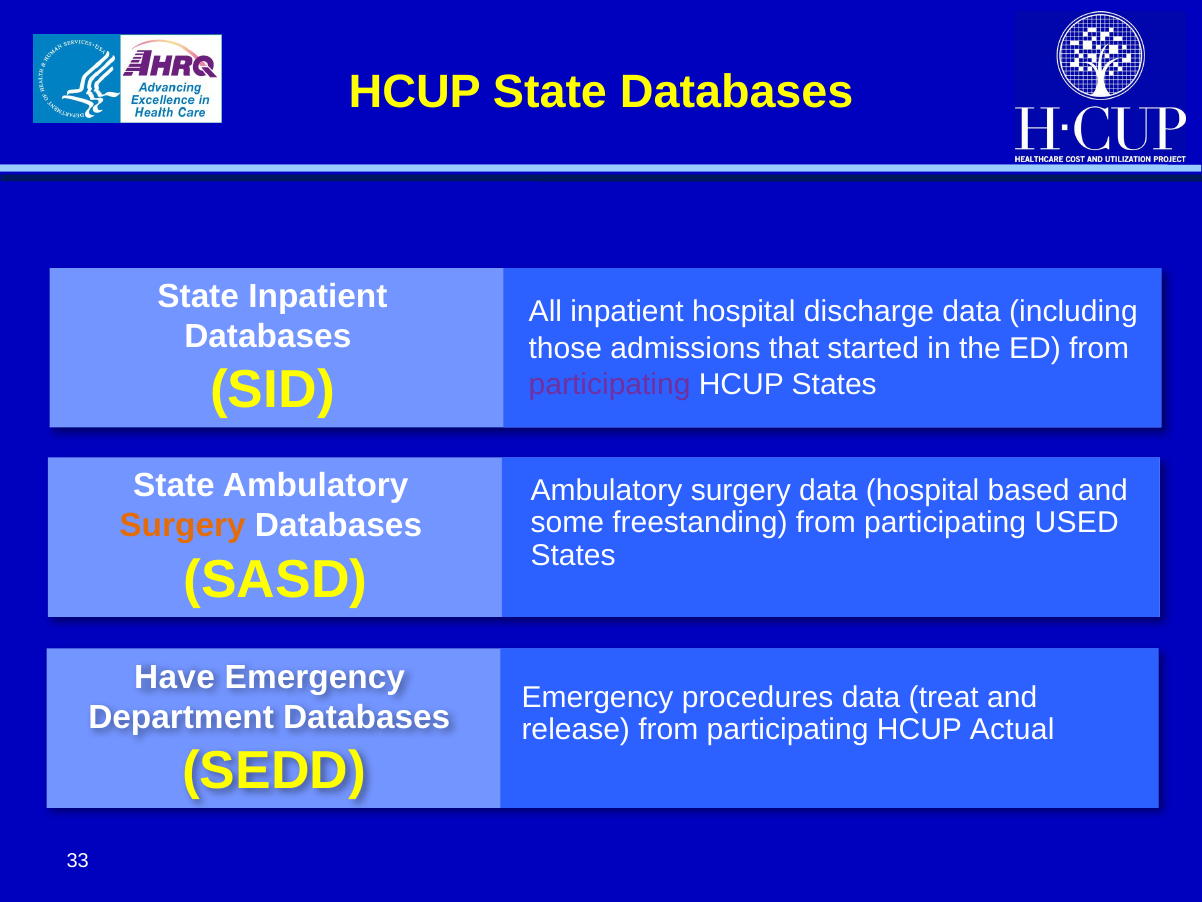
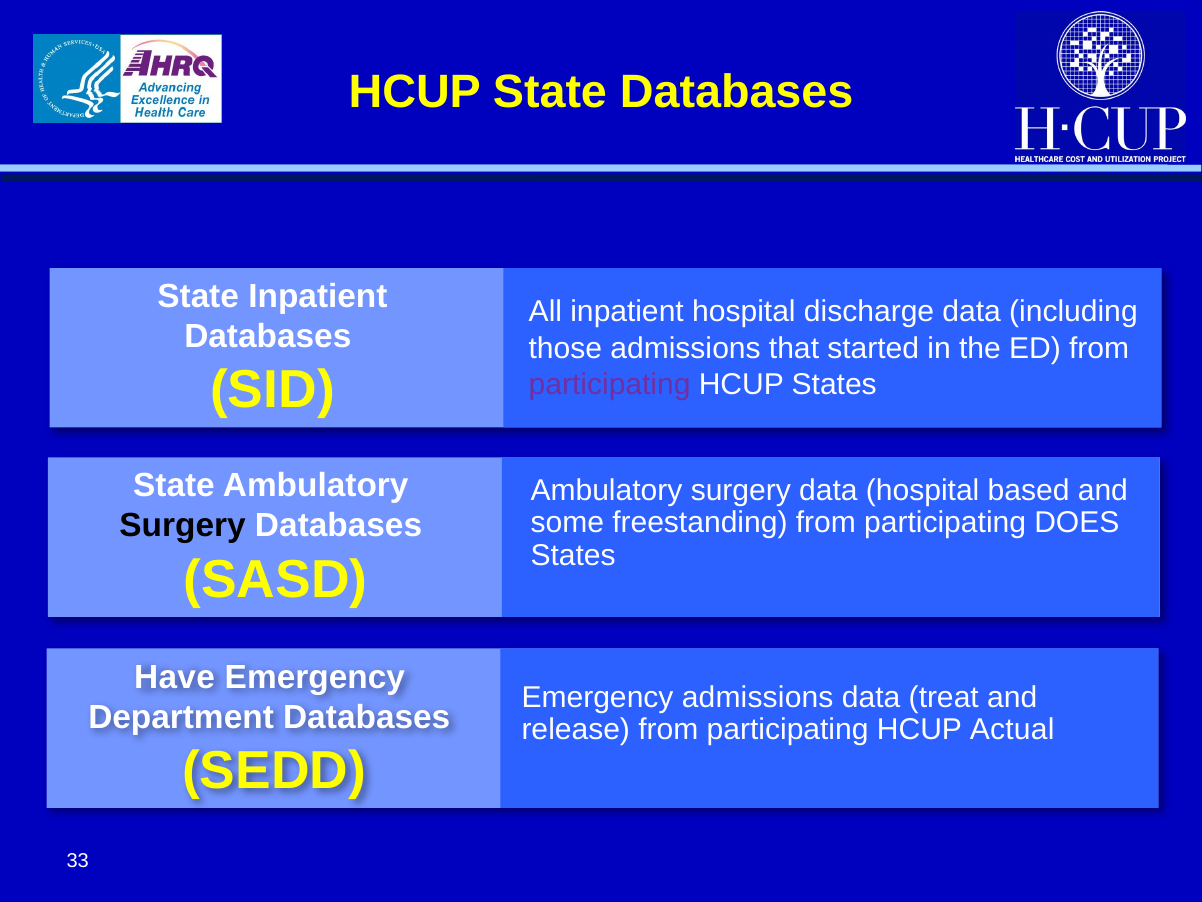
USED: USED -> DOES (1077, 523)
Surgery colour: orange -> black (183, 526)
Emergency procedures: procedures -> admissions (758, 697)
